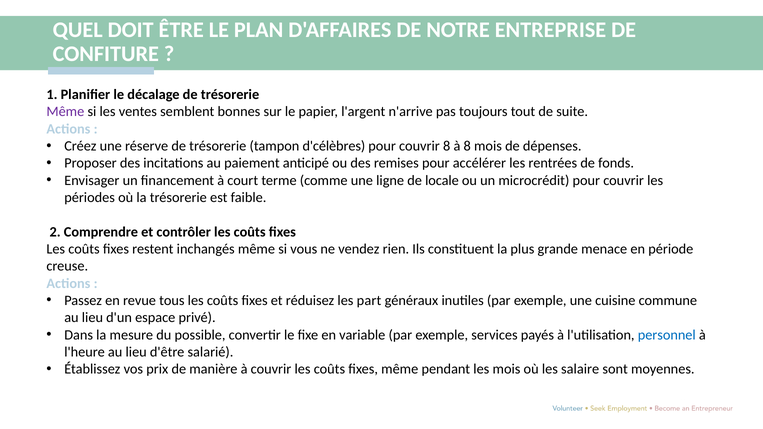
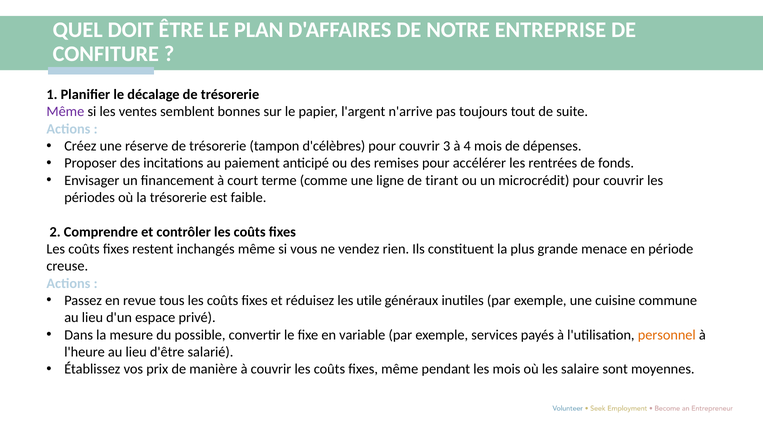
couvrir 8: 8 -> 3 (447, 146)
à 8: 8 -> 4 (467, 146)
locale: locale -> tirant (442, 180)
part: part -> utile (369, 301)
personnel colour: blue -> orange (667, 335)
